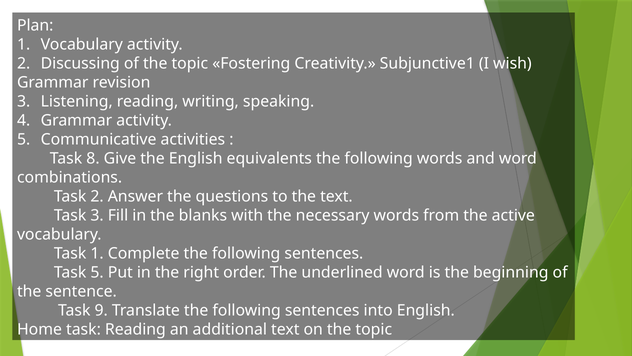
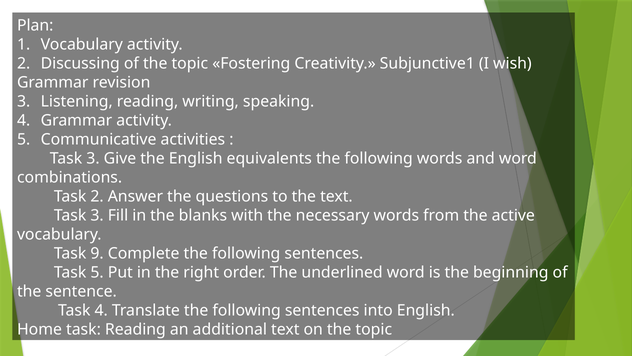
8: 8 -> 3 (93, 158)
Task 1: 1 -> 9 (97, 253)
Task 9: 9 -> 4 (101, 310)
